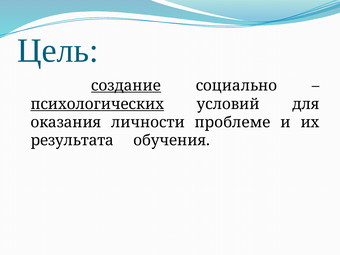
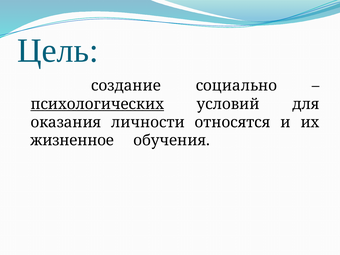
создание underline: present -> none (126, 86)
проблеме: проблеме -> относятся (233, 122)
результата: результата -> жизненное (72, 140)
